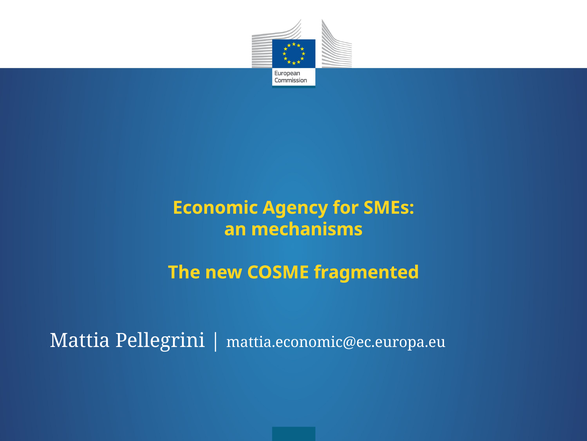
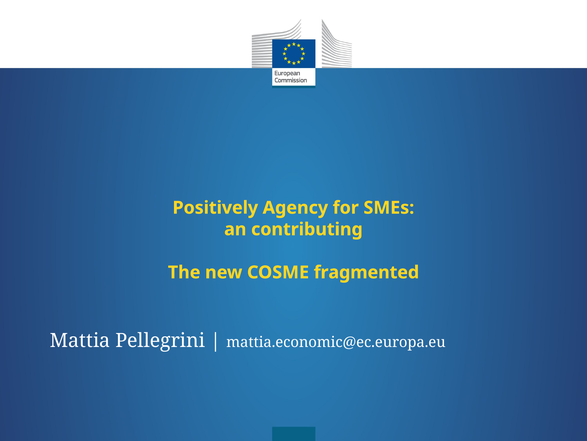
Economic: Economic -> Positively (215, 207)
mechanisms: mechanisms -> contributing (307, 229)
